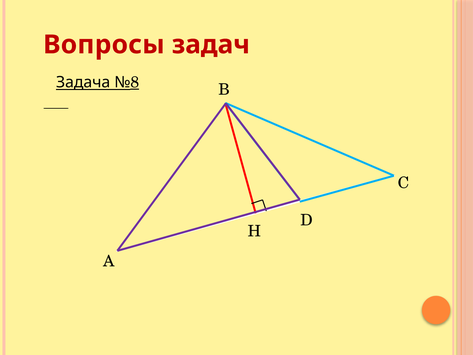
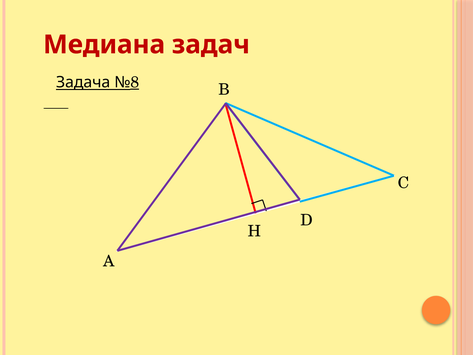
Вопросы: Вопросы -> Медиана (104, 45)
